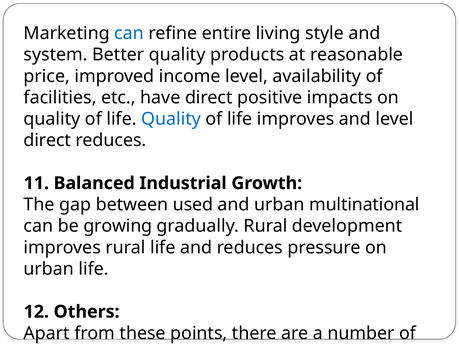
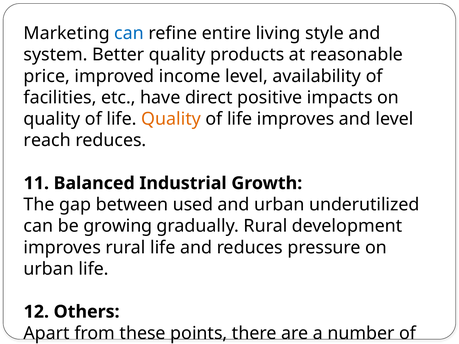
Quality colour: blue -> orange (171, 119)
direct: direct -> reach (47, 140)
multinational: multinational -> underutilized (364, 205)
